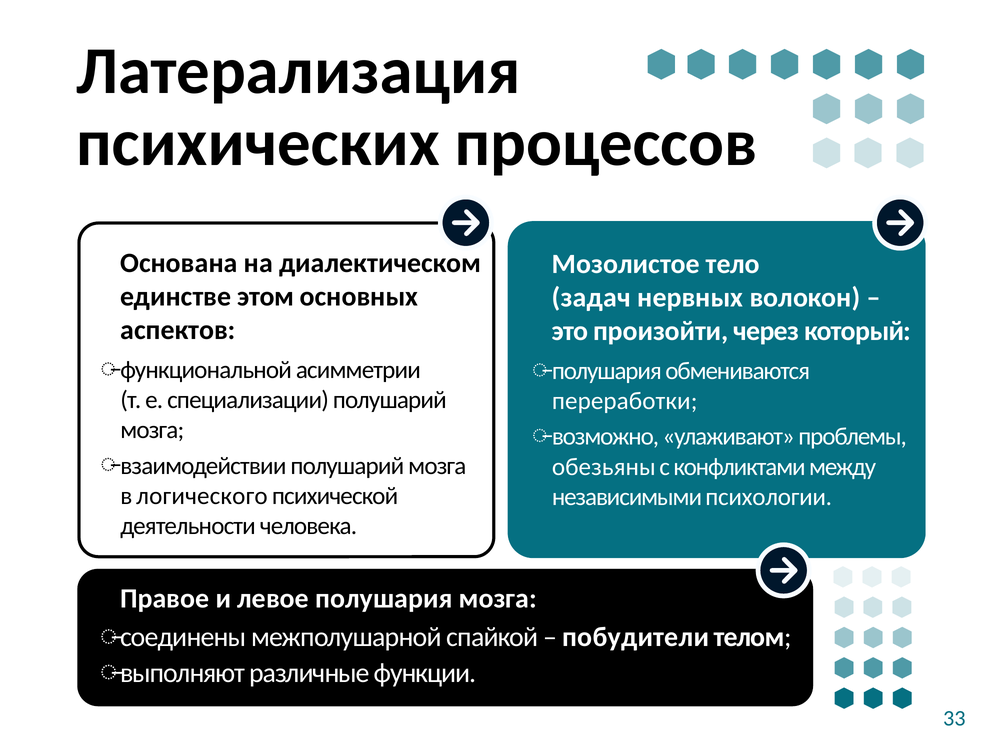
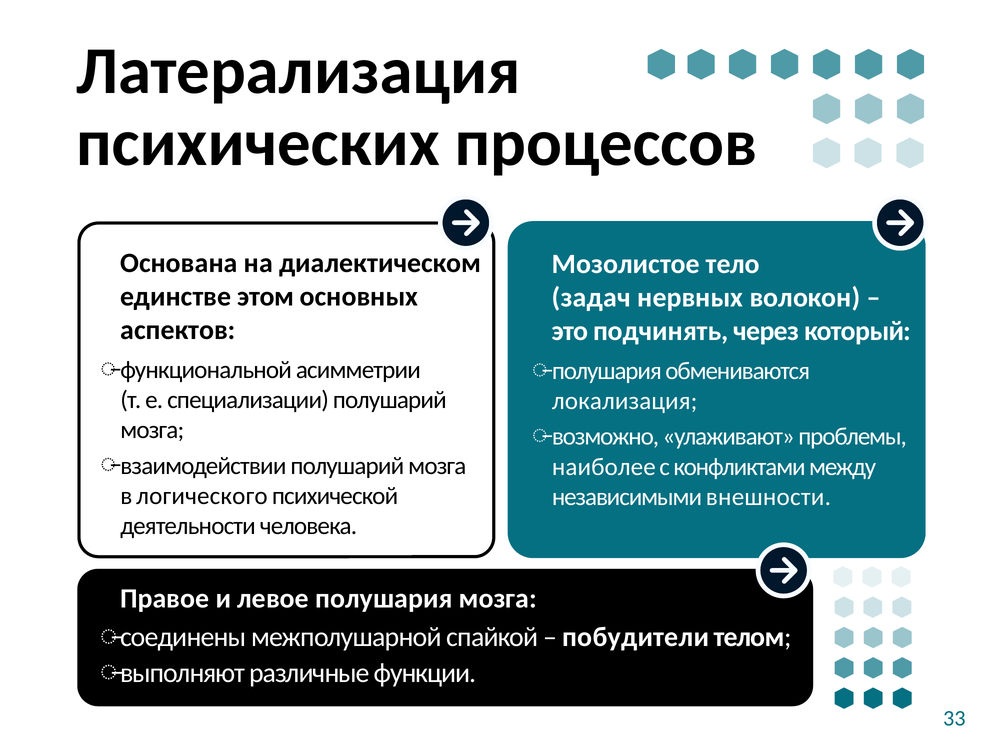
произойти: произойти -> подчинять (661, 331)
переработки: переработки -> локализация (625, 401)
обезьяны: обезьяны -> наиболее (604, 467)
психологии: психологии -> внешности (768, 497)
